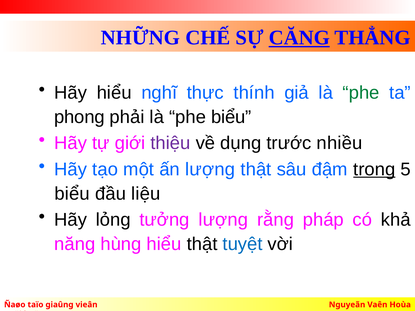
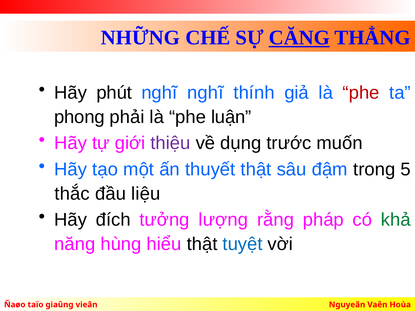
Hãy hiểu: hiểu -> phút (114, 93)
nghĩ thực: thực -> nghĩ (205, 93)
phe colour: green -> red (361, 93)
phe biểu: biểu -> luận (231, 117)
nhiều: nhiều -> muốn (340, 143)
ấn lượng: lượng -> thuyết (210, 169)
trong underline: present -> none (374, 169)
biểu: biểu -> thắc (72, 194)
lỏng: lỏng -> đích (113, 220)
khả colour: black -> green (396, 220)
